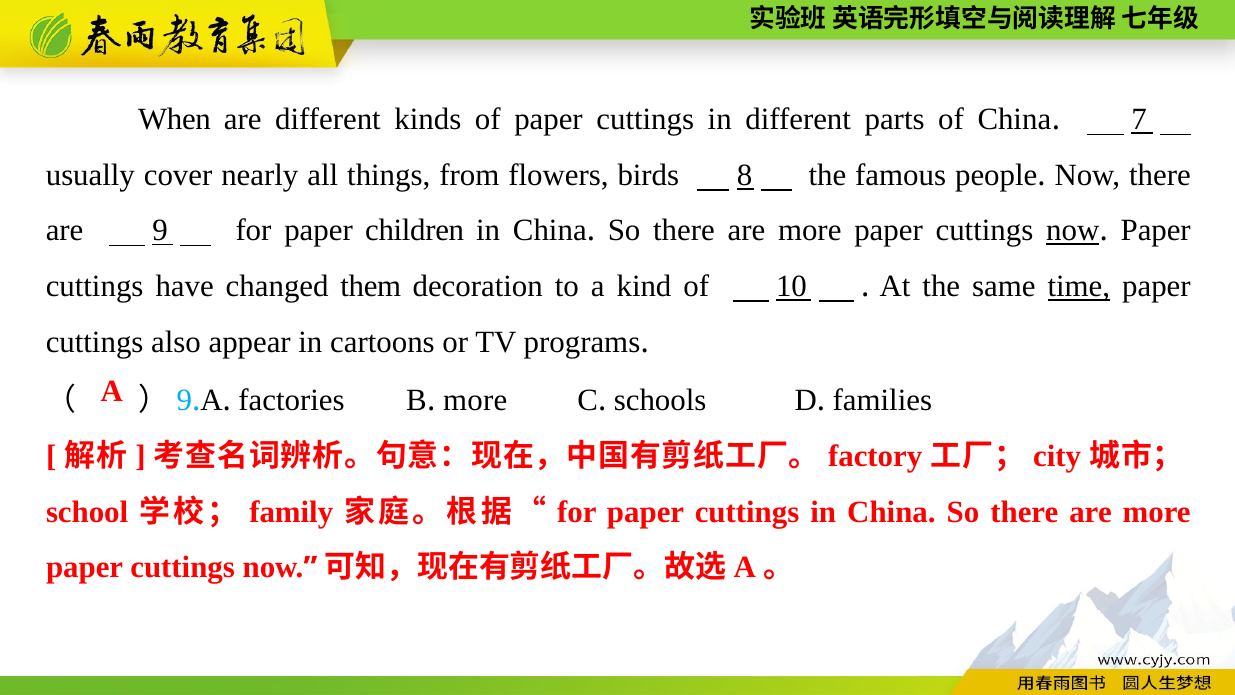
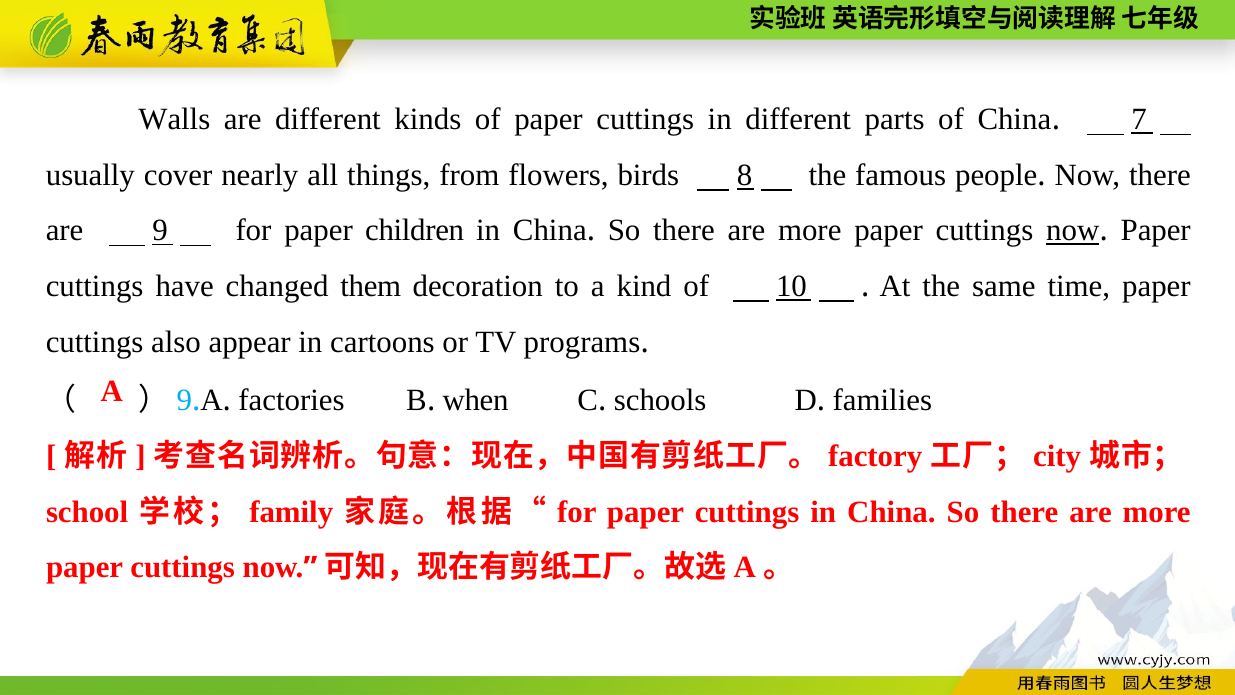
When: When -> Walls (174, 119)
time underline: present -> none (1079, 286)
more: more -> when (476, 400)
